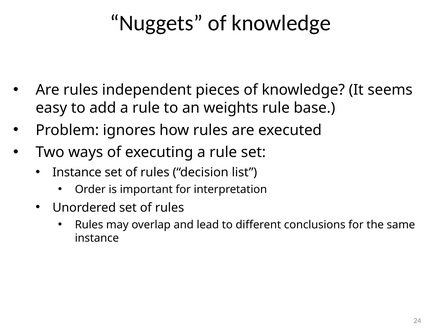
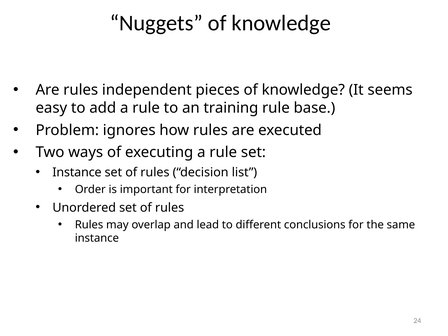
weights: weights -> training (231, 108)
